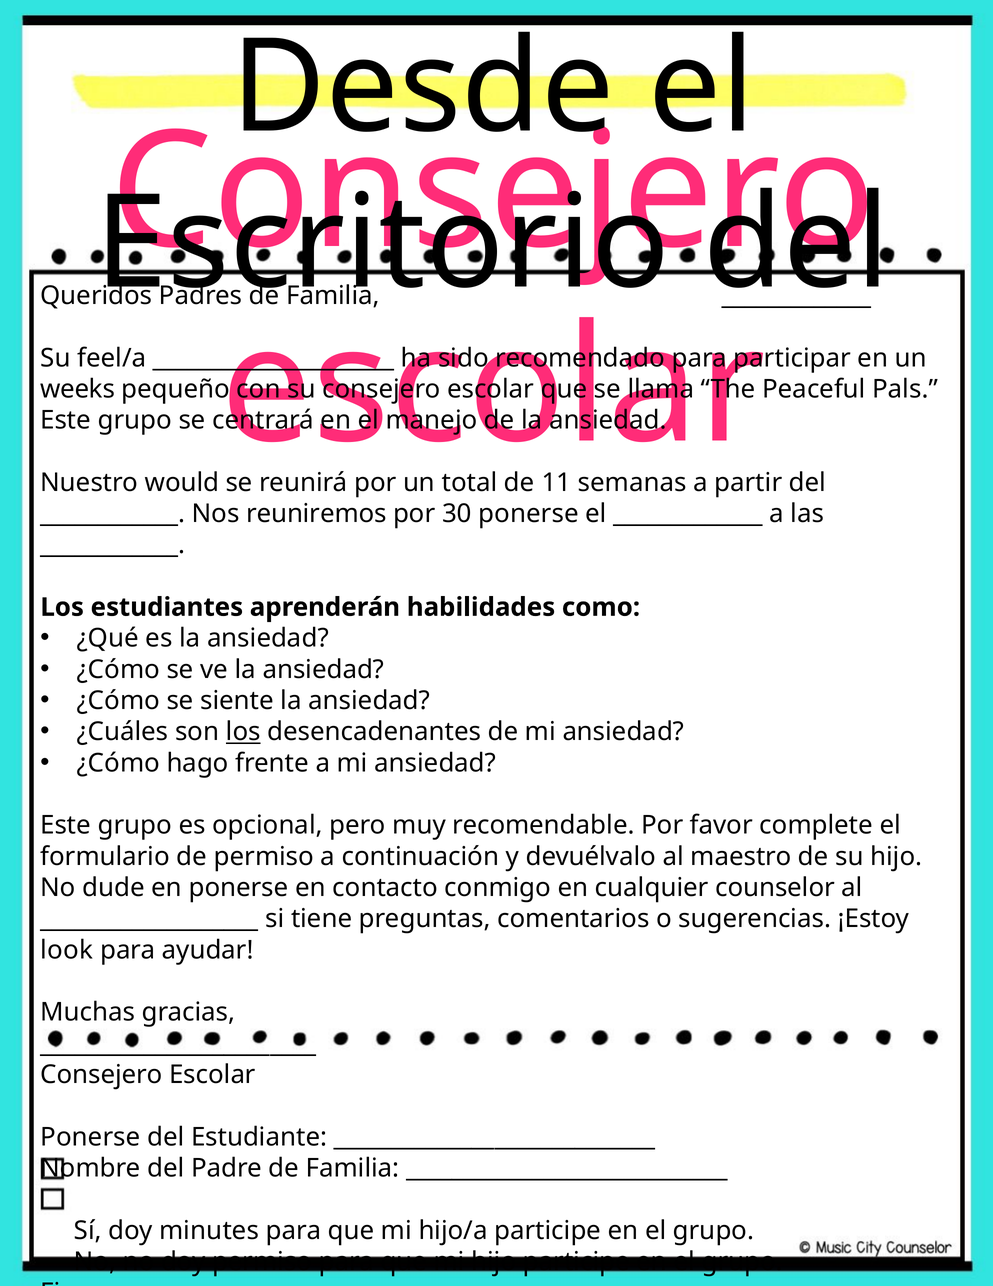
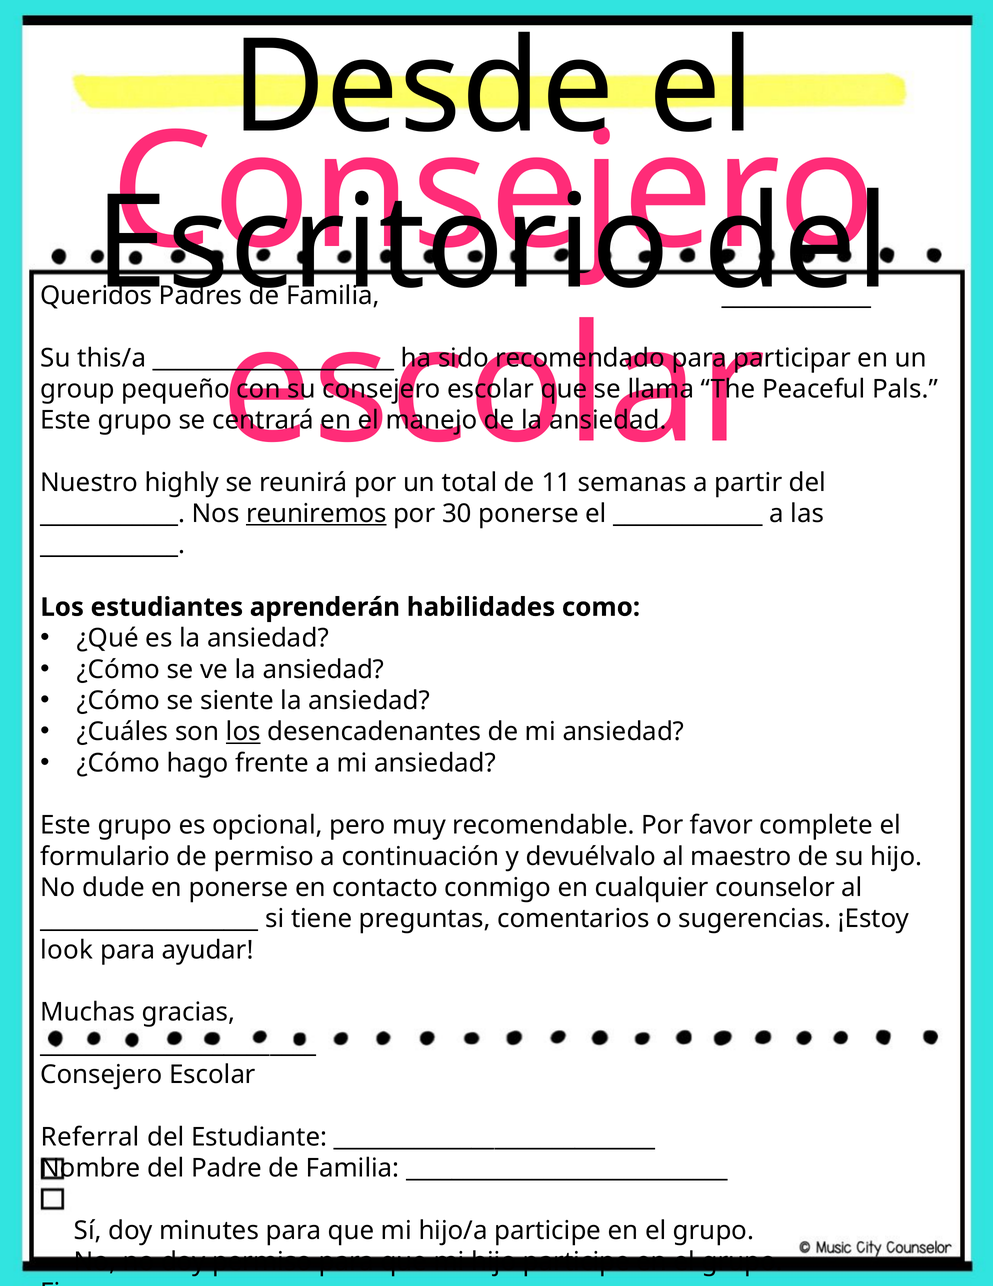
feel/a: feel/a -> this/a (112, 358)
weeks: weeks -> group (77, 389)
would: would -> highly (182, 482)
reuniremos underline: none -> present (316, 513)
Ponerse: Ponerse -> Referral (90, 1136)
